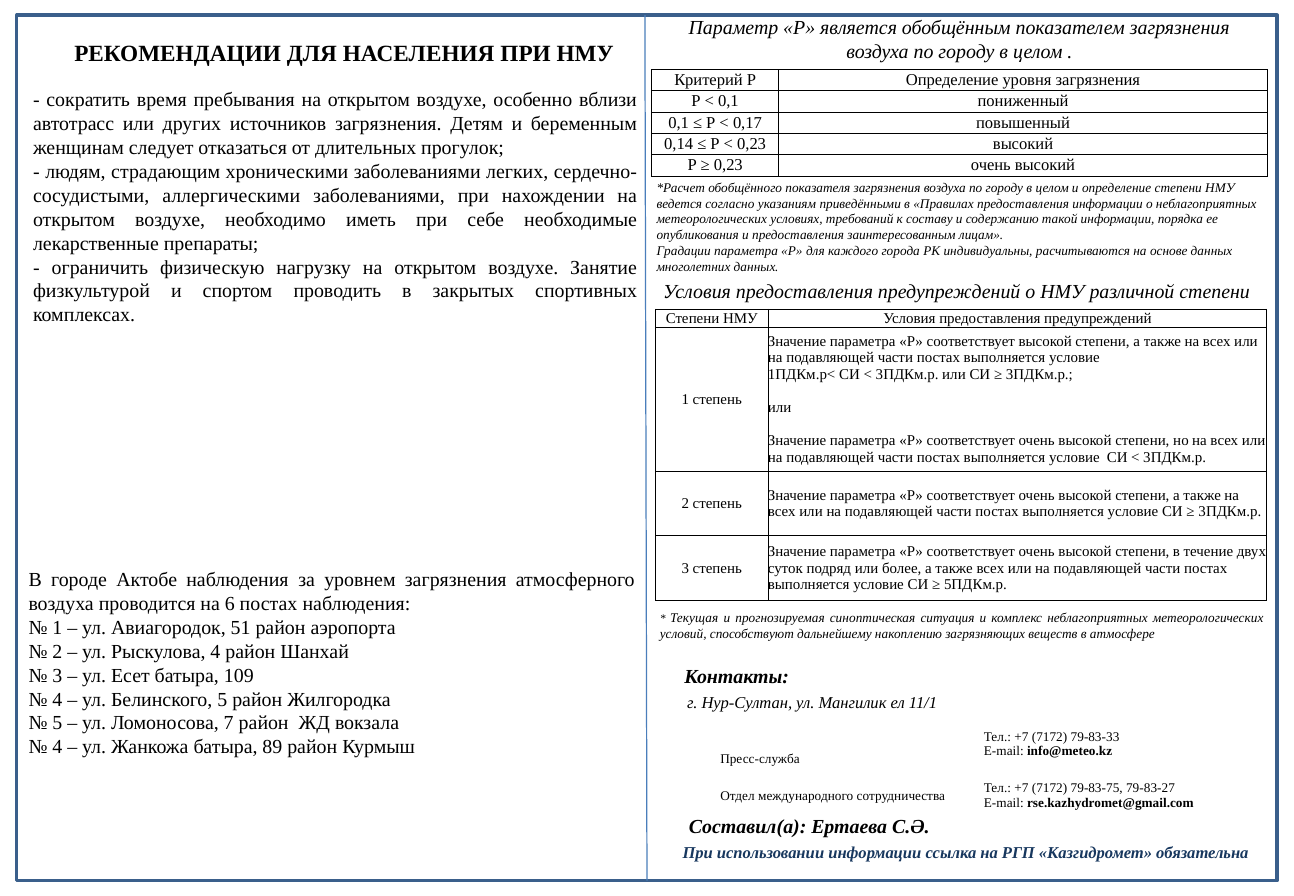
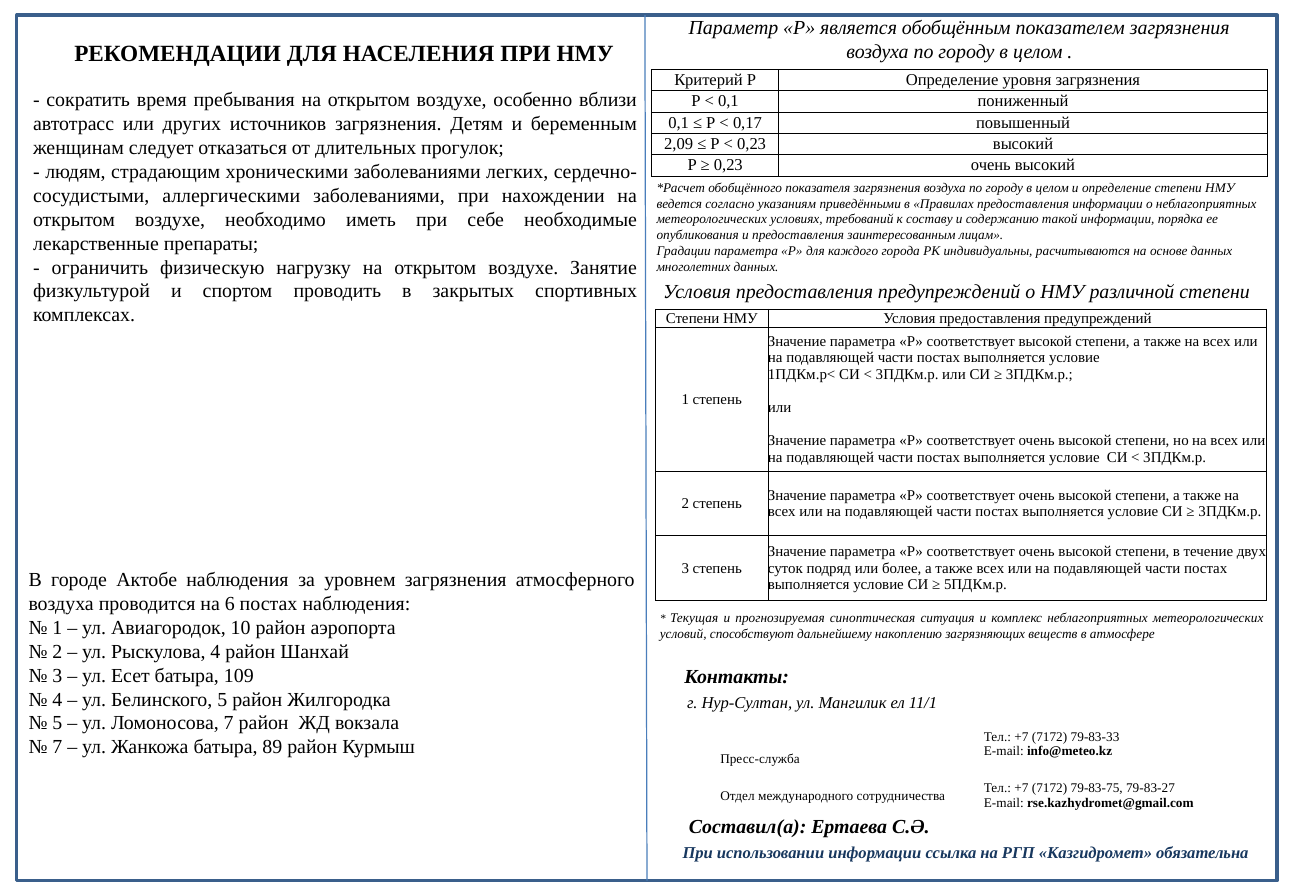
0,14: 0,14 -> 2,09 (679, 144)
51: 51 -> 10 (241, 628)
4: 4 -> 7 (57, 747)
